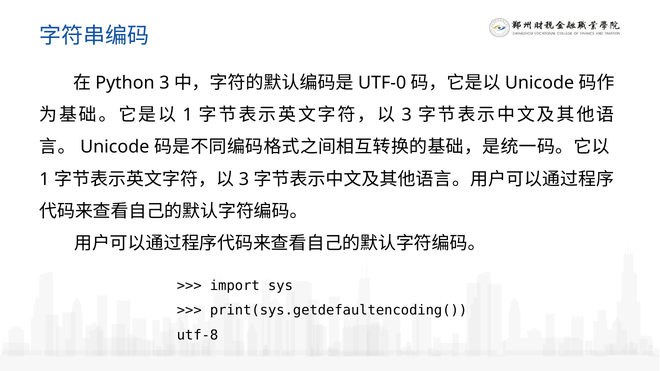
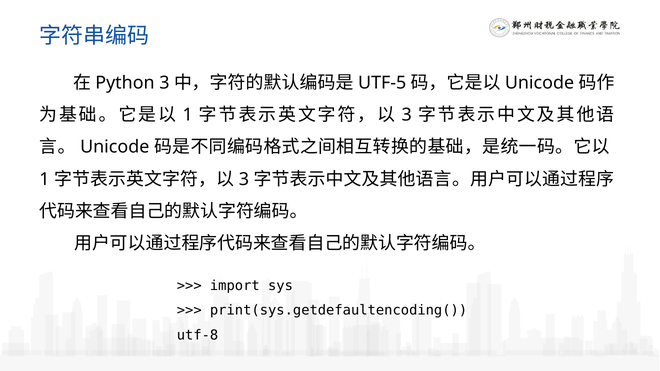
UTF-0: UTF-0 -> UTF-5 (382, 83)
